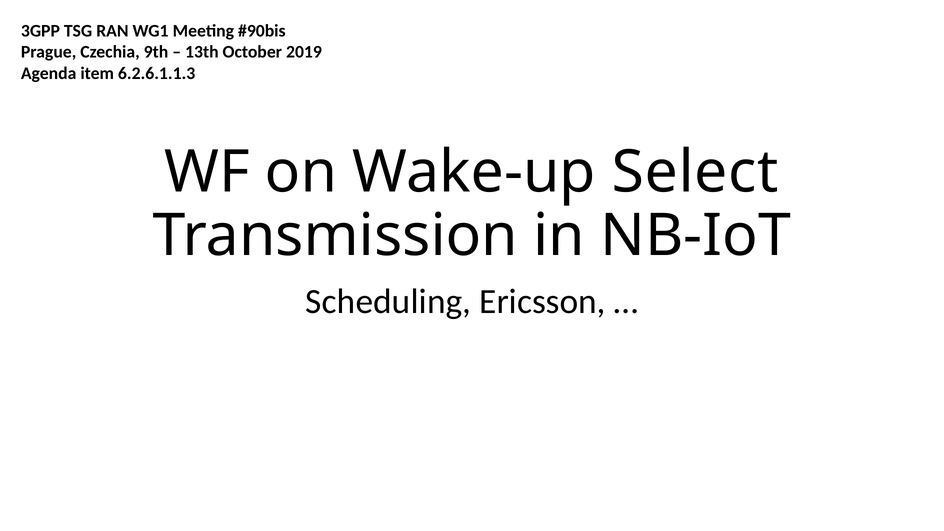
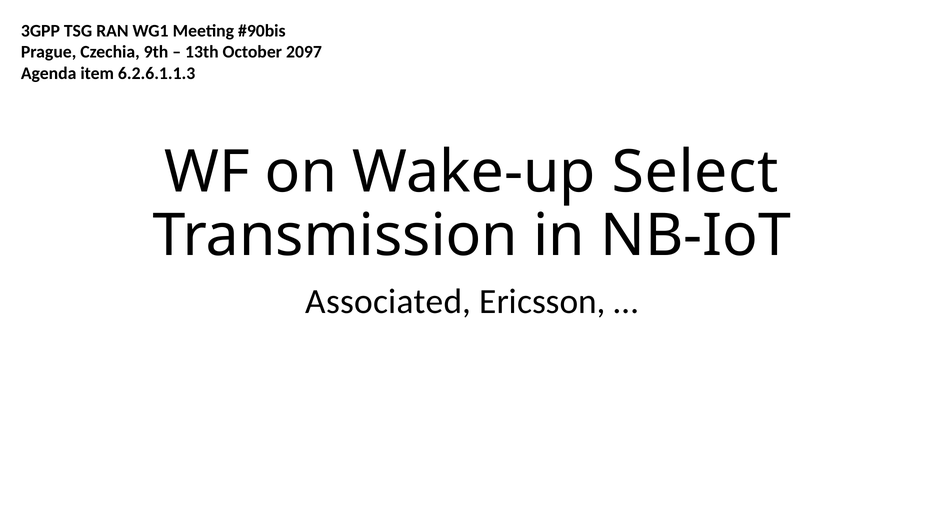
2019: 2019 -> 2097 (304, 52)
Scheduling: Scheduling -> Associated (388, 301)
